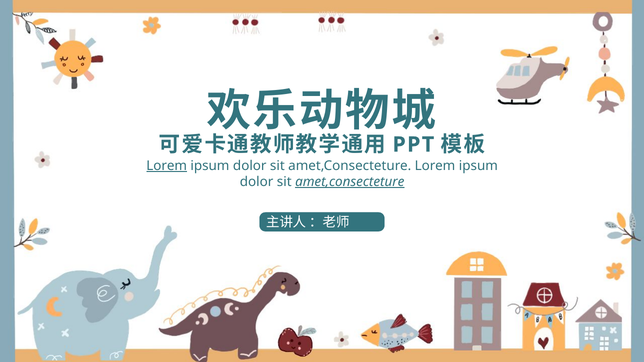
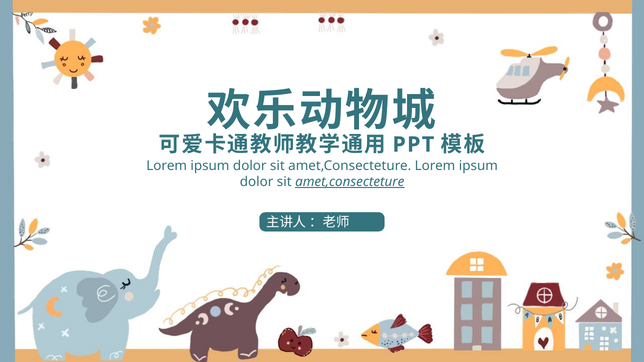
Lorem underline: present -> none (167, 166)
